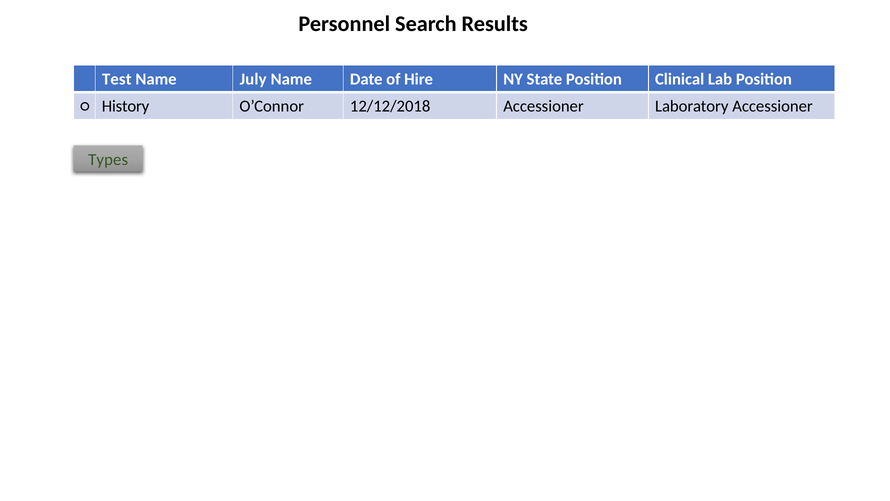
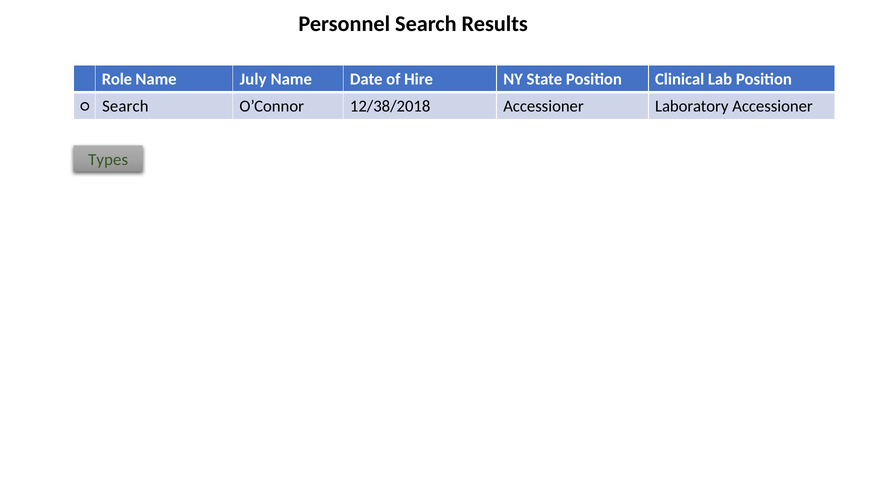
Test: Test -> Role (117, 79)
History: History -> Search (125, 106)
12/12/2018: 12/12/2018 -> 12/38/2018 (390, 106)
